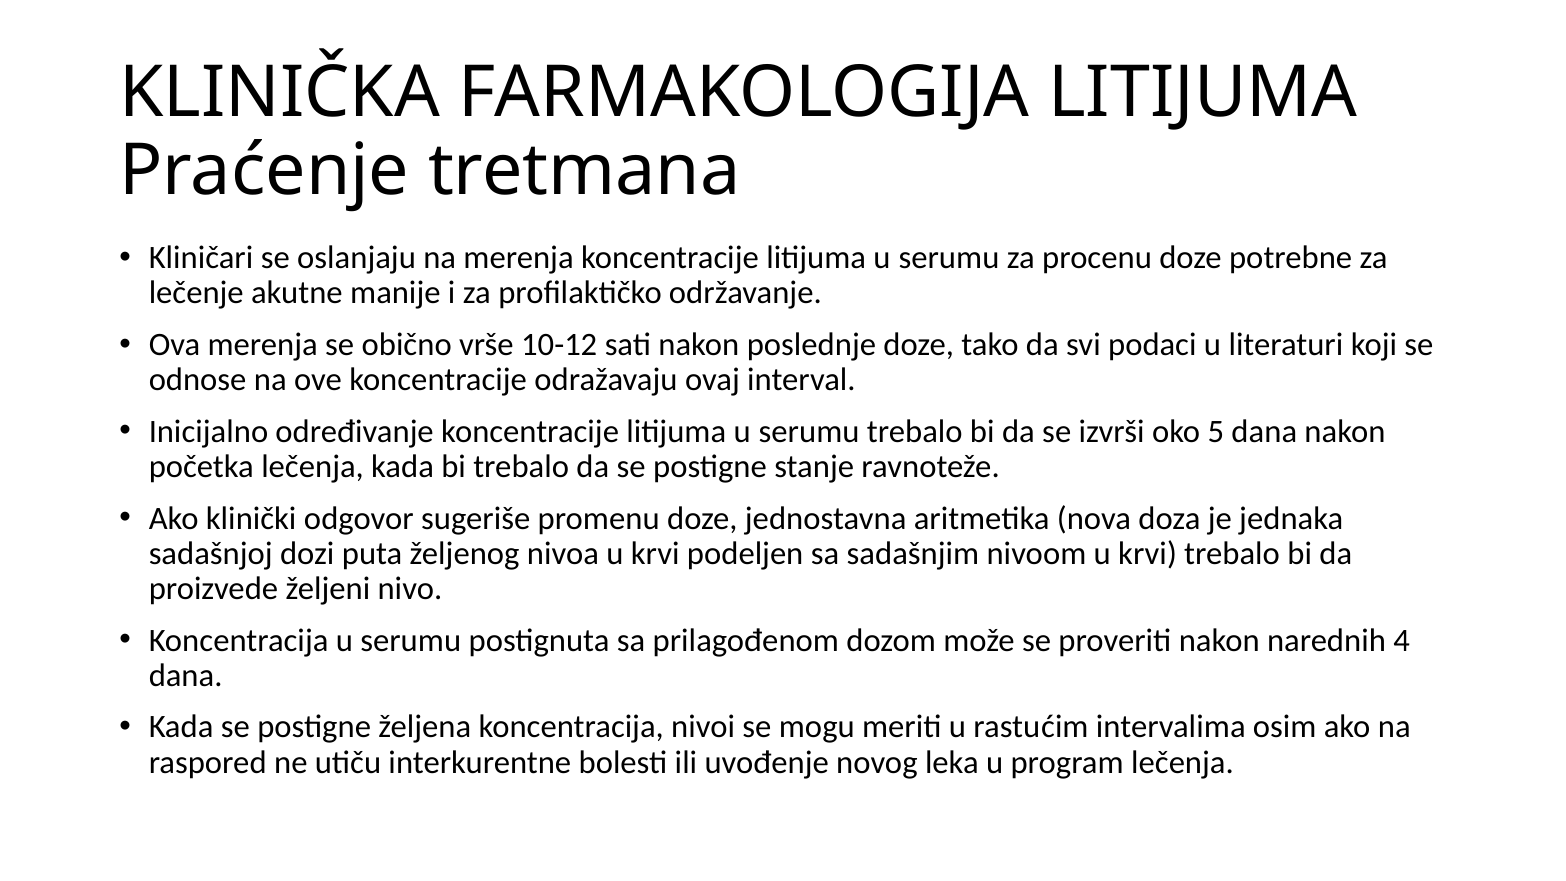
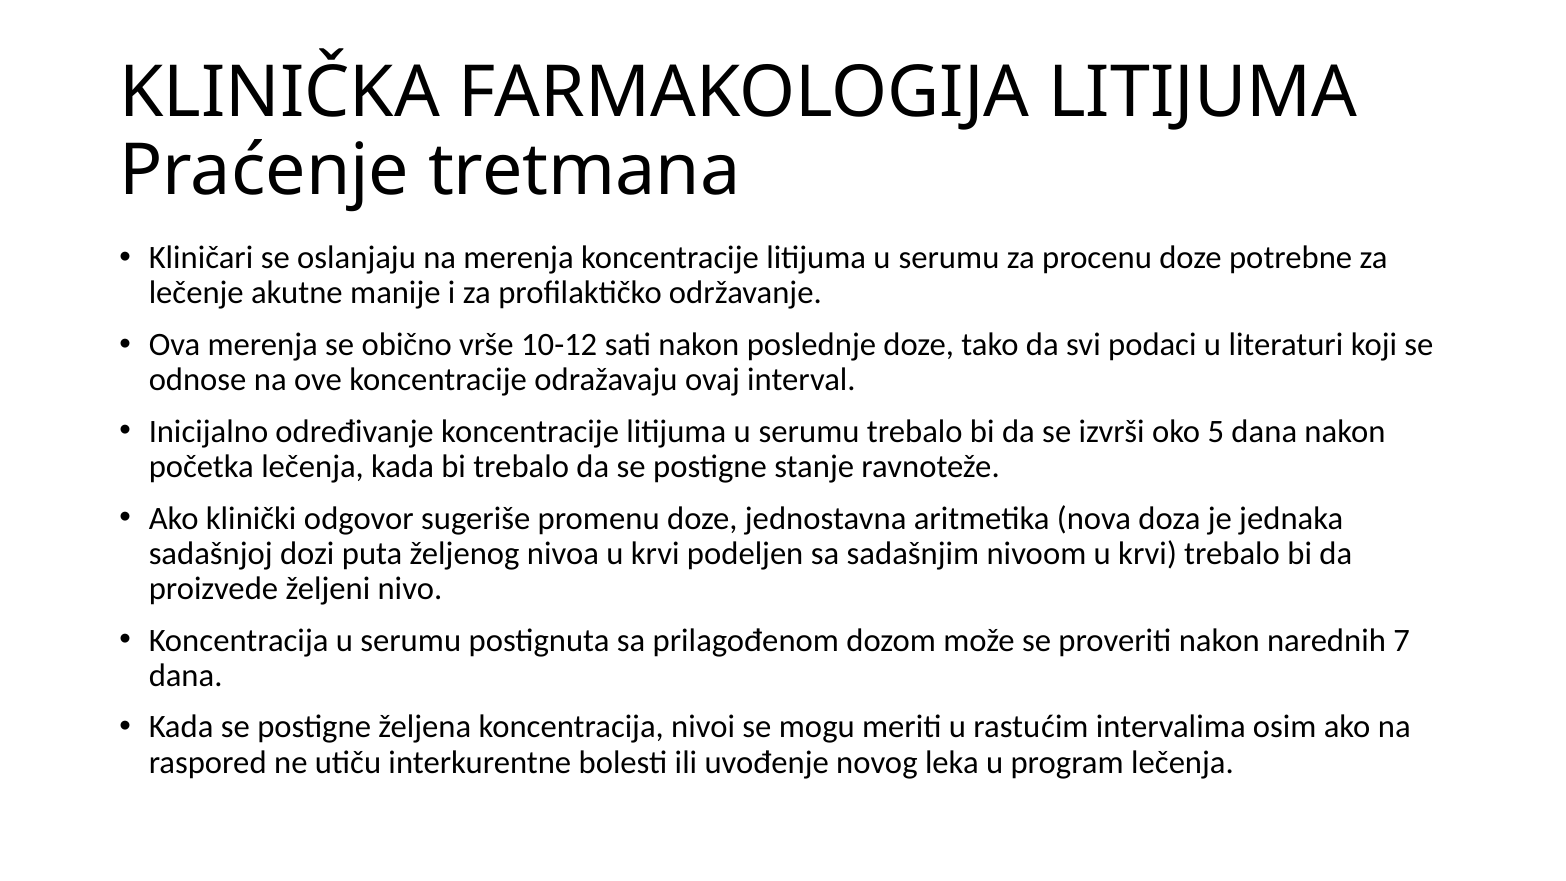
4: 4 -> 7 (1402, 640)
